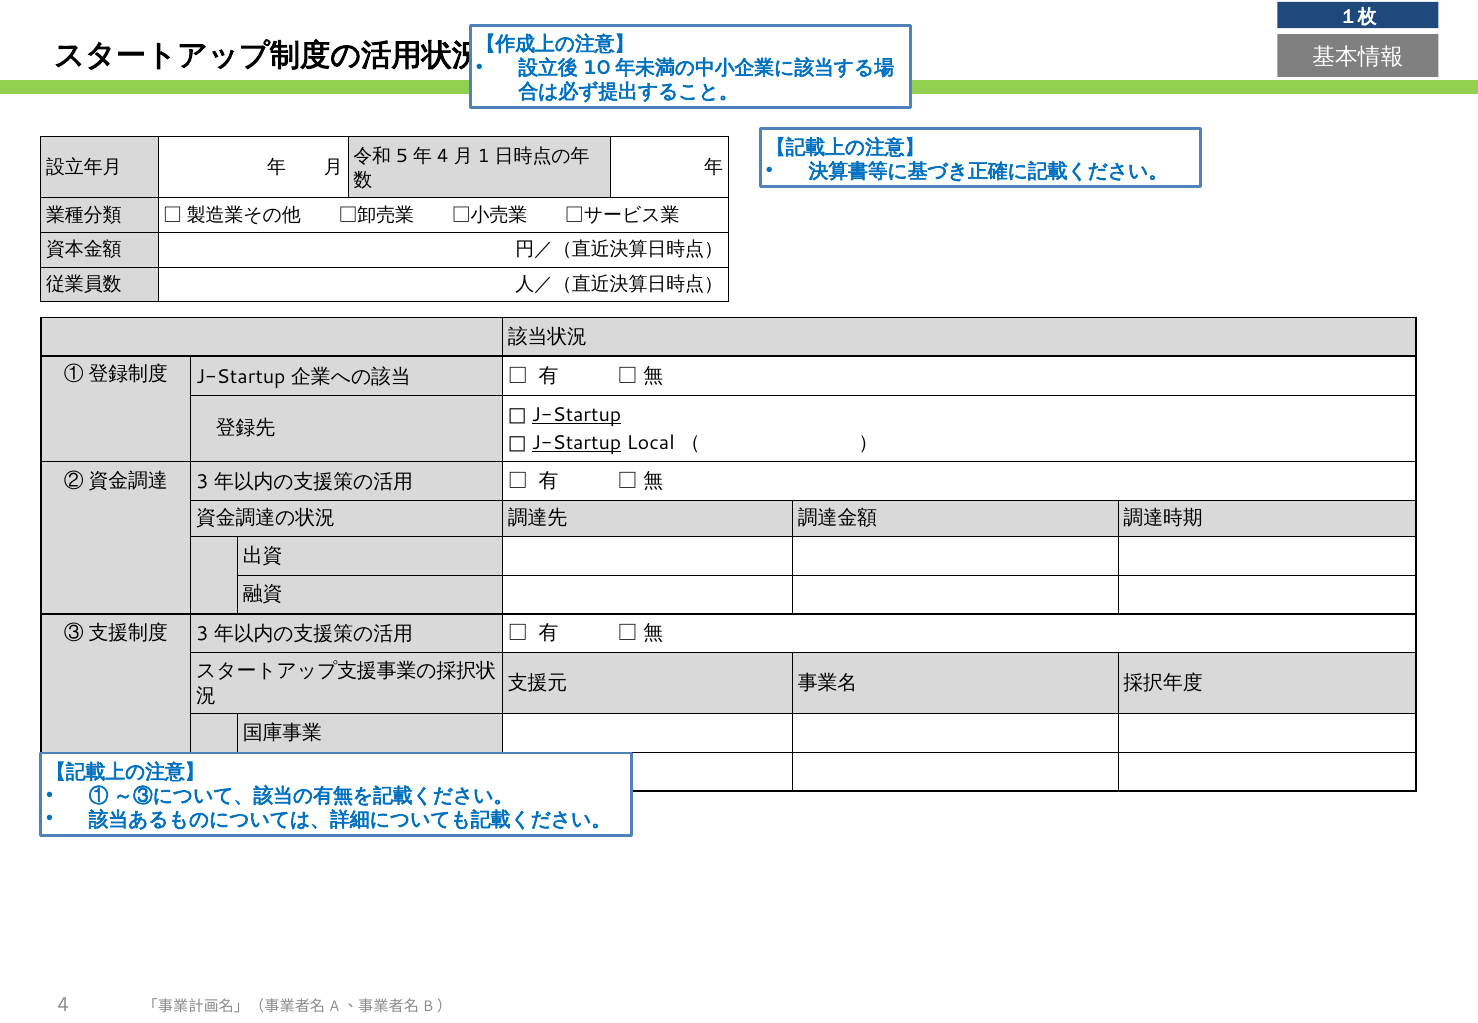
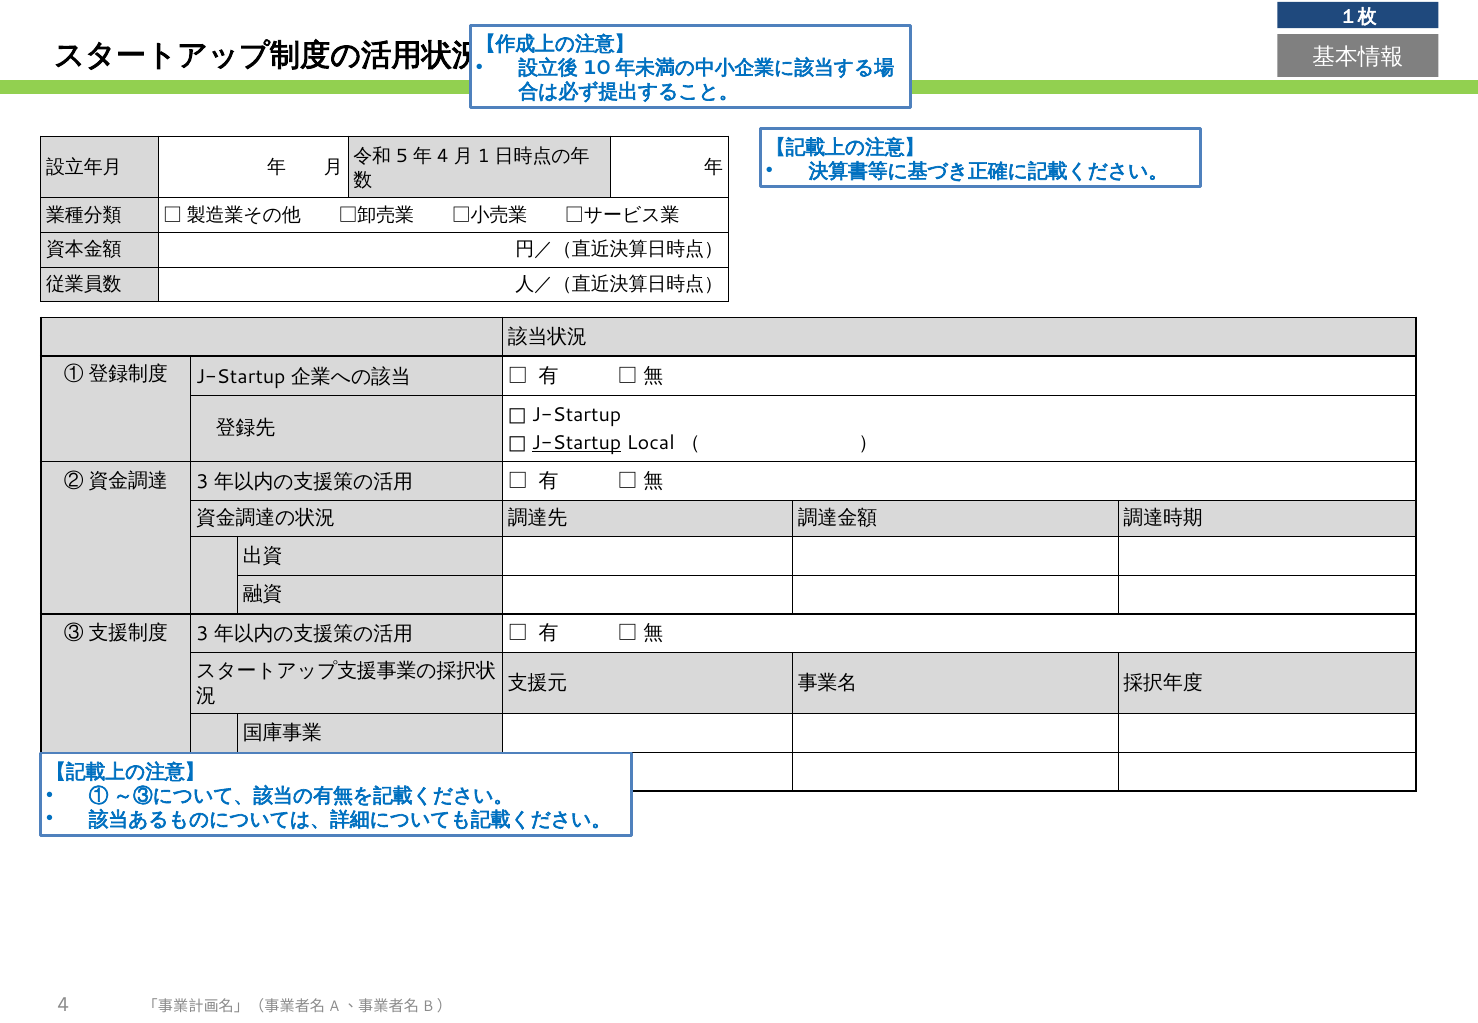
J-Startup underline: present -> none (577, 415)
